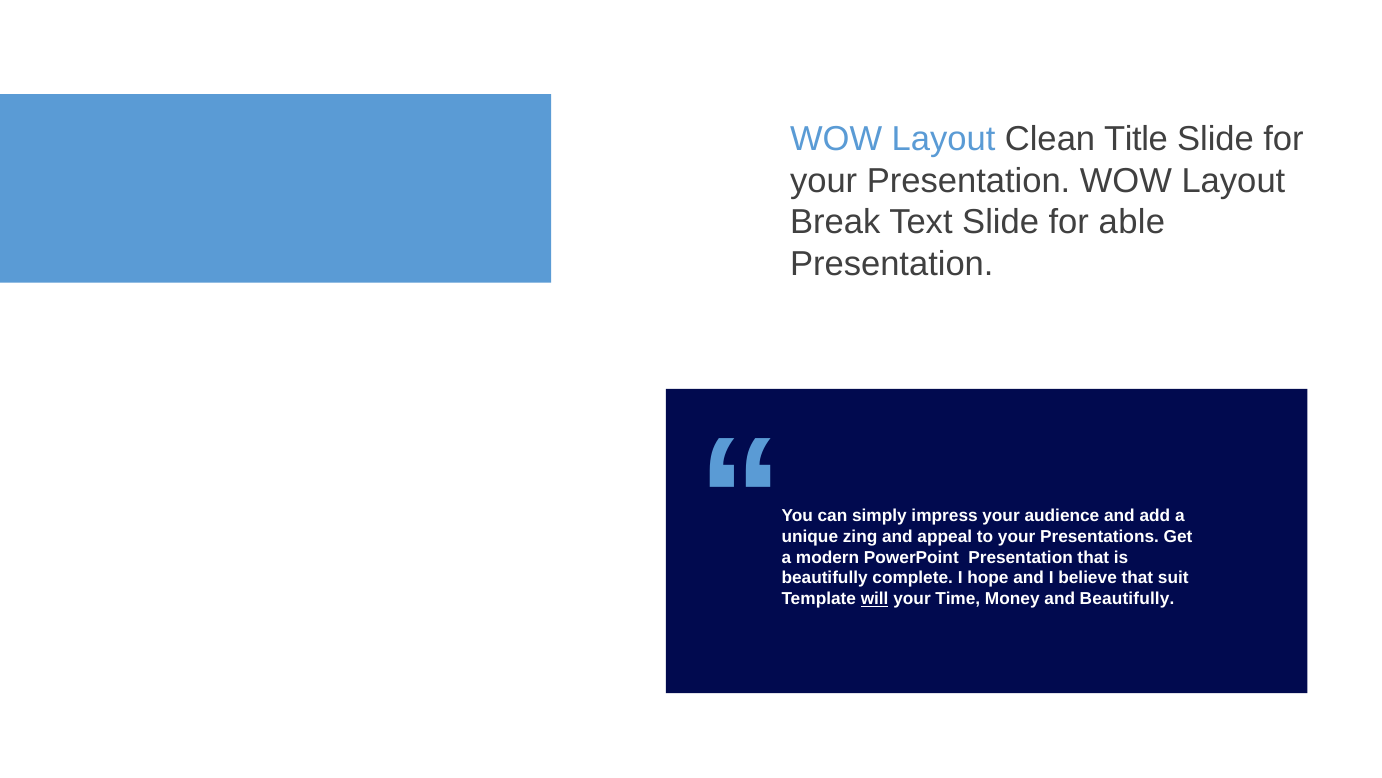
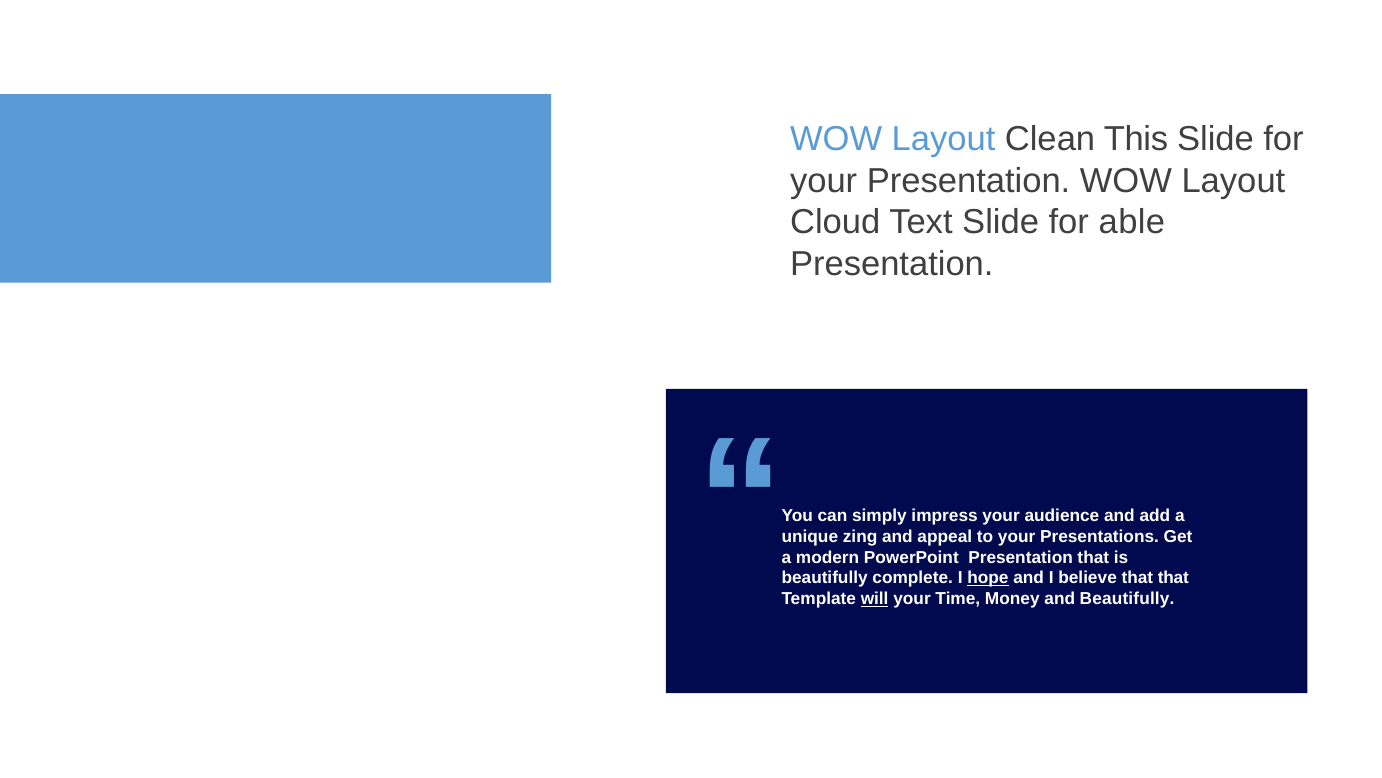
Title: Title -> This (1136, 139)
Break: Break -> Cloud (835, 222)
hope underline: none -> present (988, 578)
that suit: suit -> that (1173, 578)
